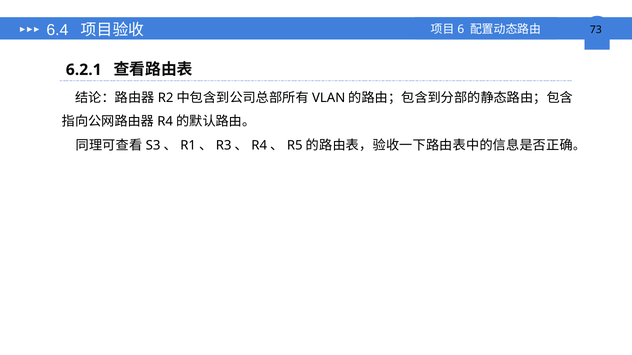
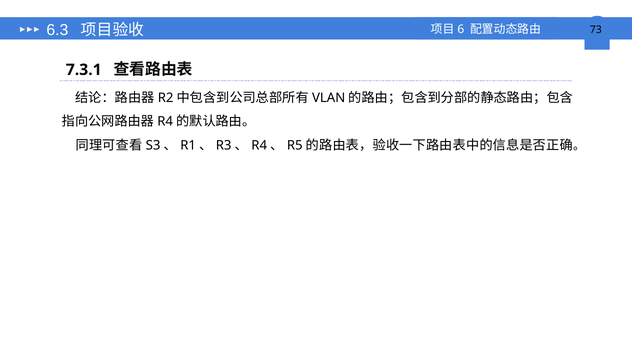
6.4: 6.4 -> 6.3 (57, 30)
6.2.1: 6.2.1 -> 7.3.1 (84, 70)
